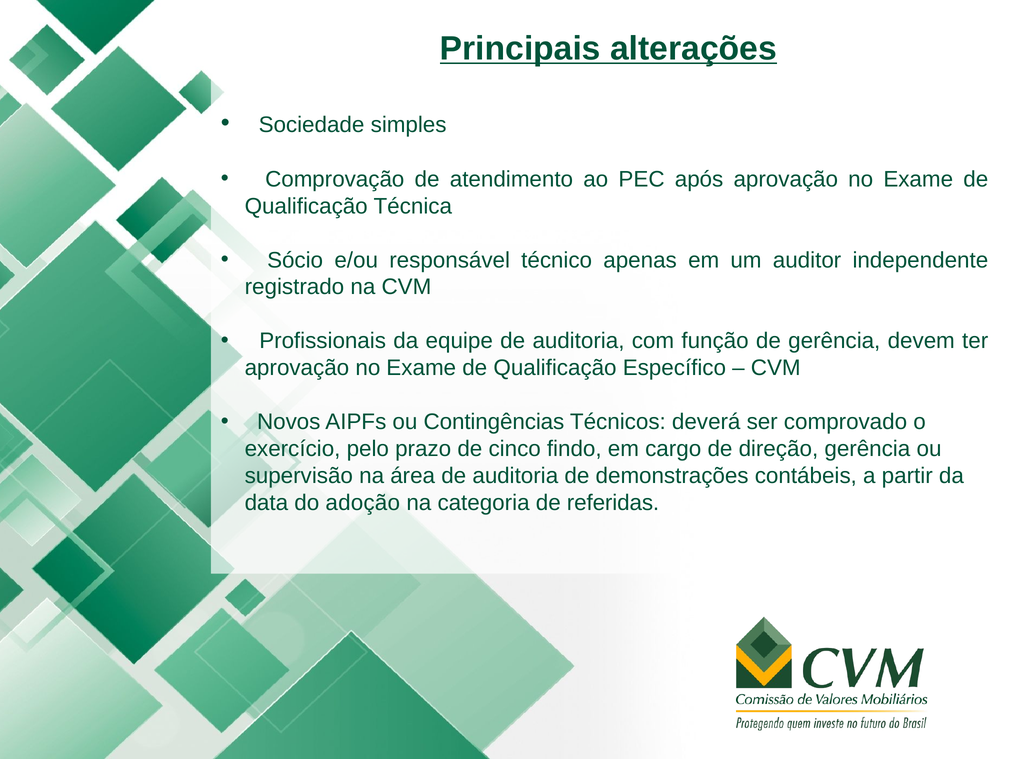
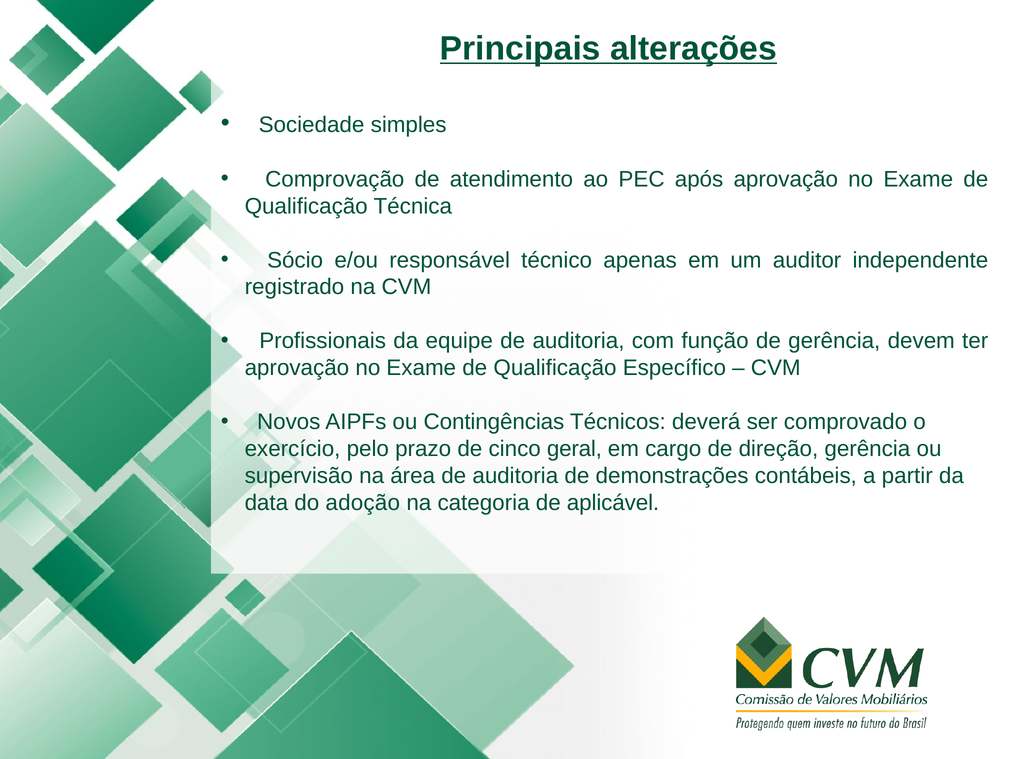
findo: findo -> geral (574, 448)
referidas: referidas -> aplicável (613, 502)
